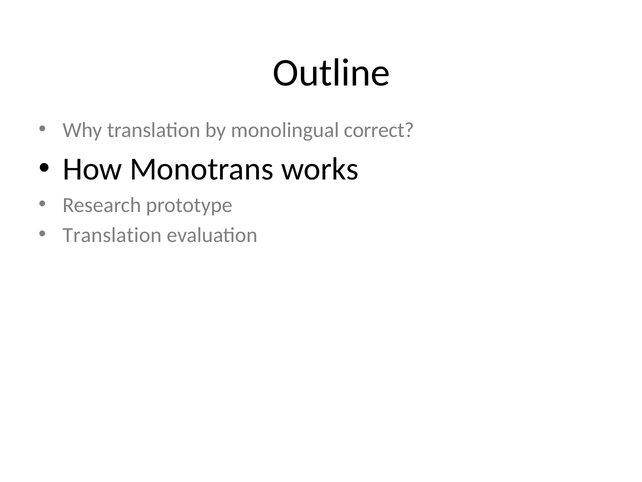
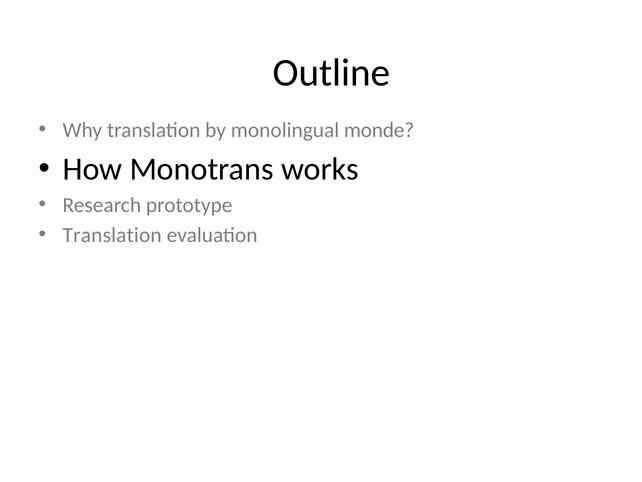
correct: correct -> monde (379, 130)
